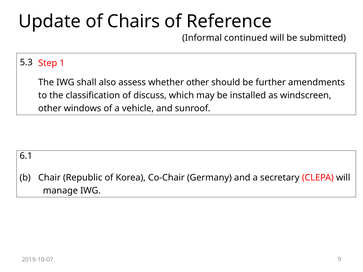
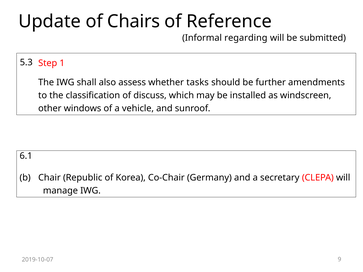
continued: continued -> regarding (246, 38)
whether other: other -> tasks (198, 82)
